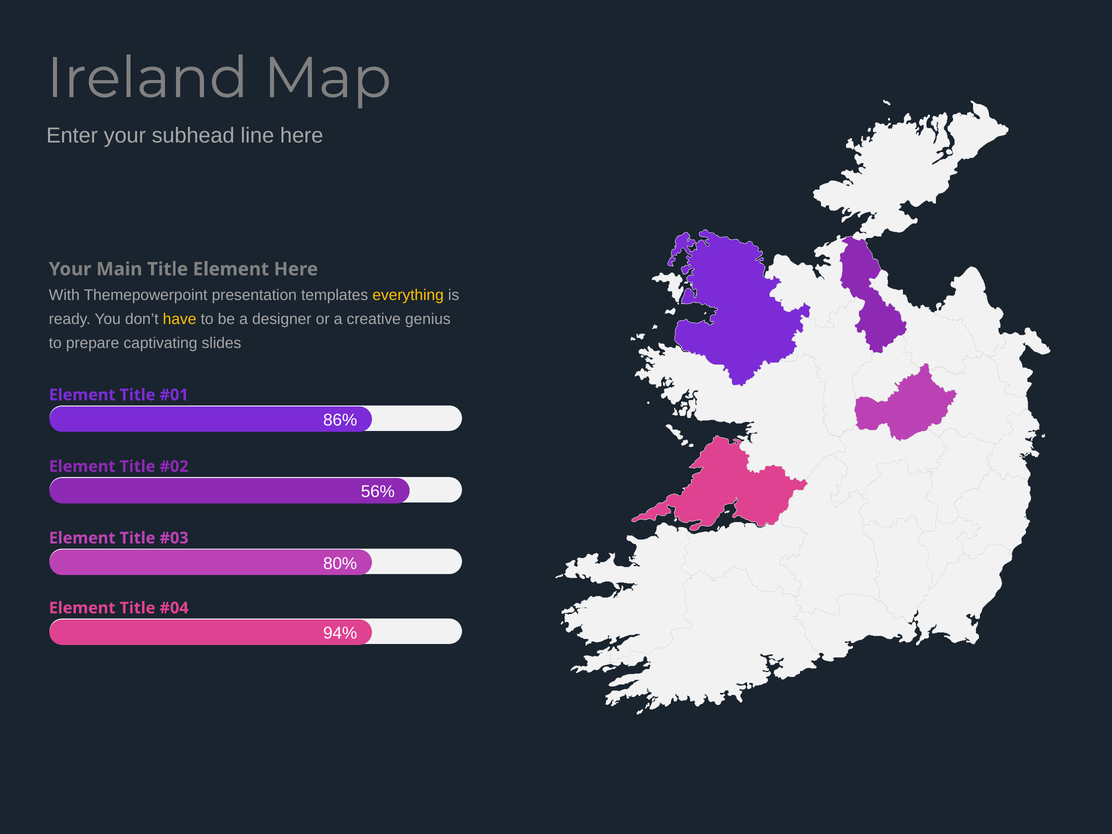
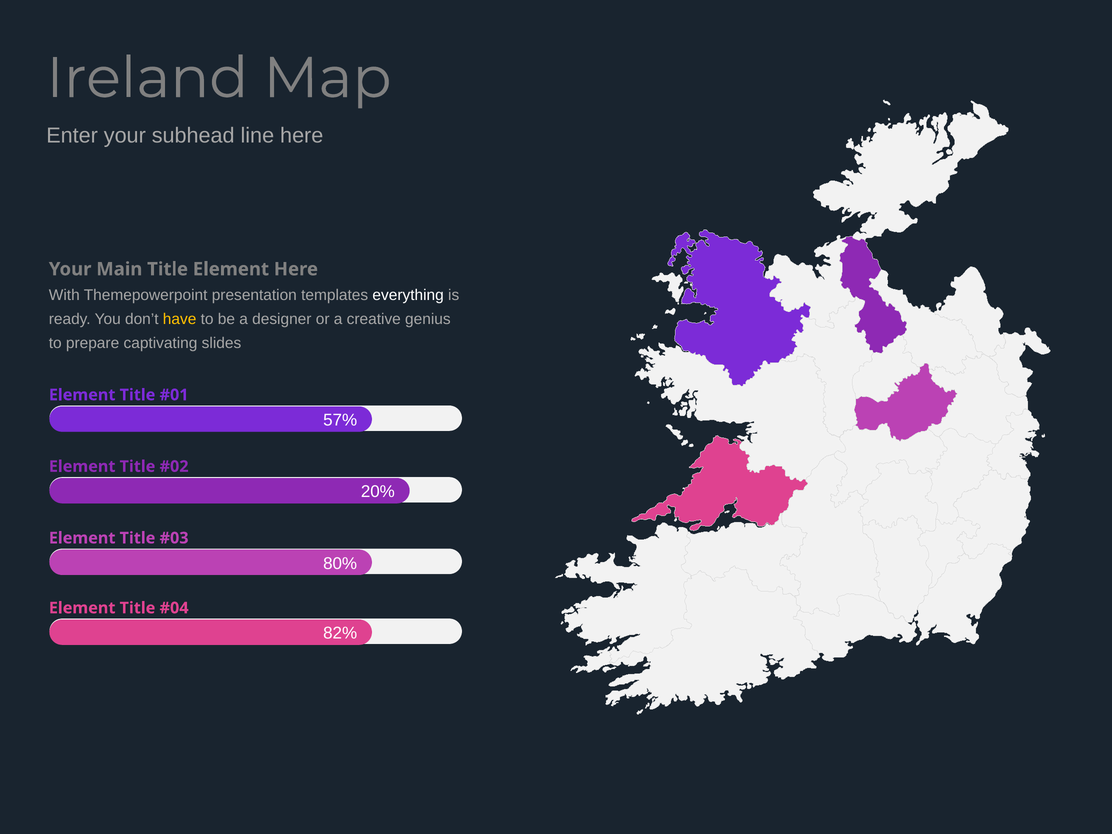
everything colour: yellow -> white (408, 295)
86%: 86% -> 57% (340, 420)
56%: 56% -> 20% (378, 492)
94%: 94% -> 82% (340, 633)
